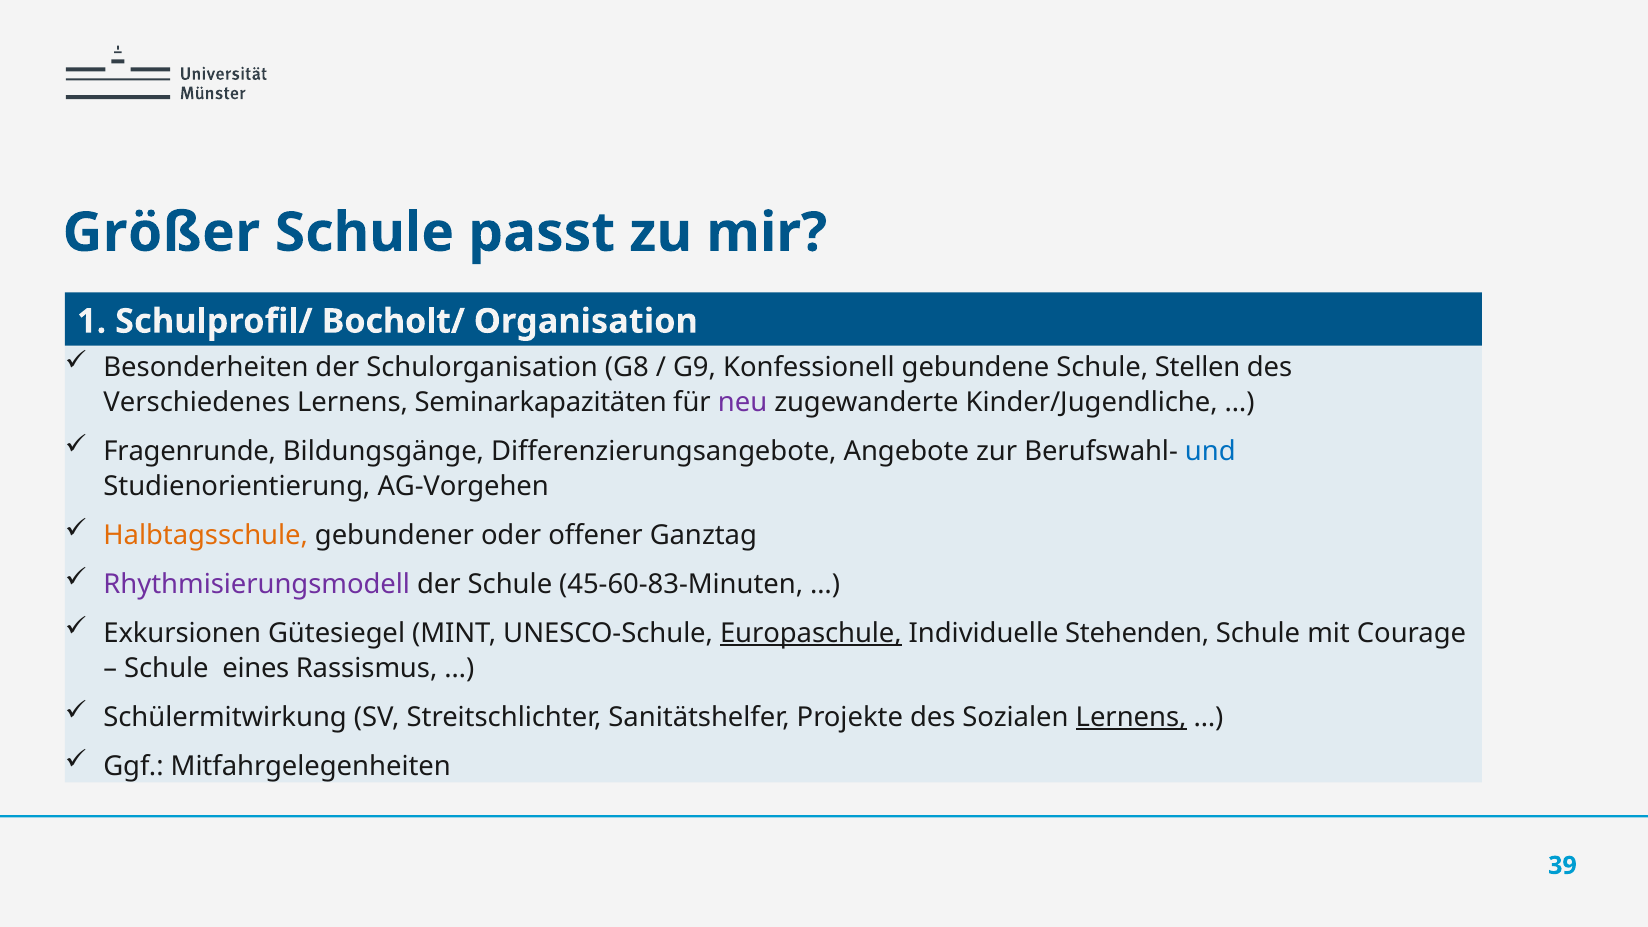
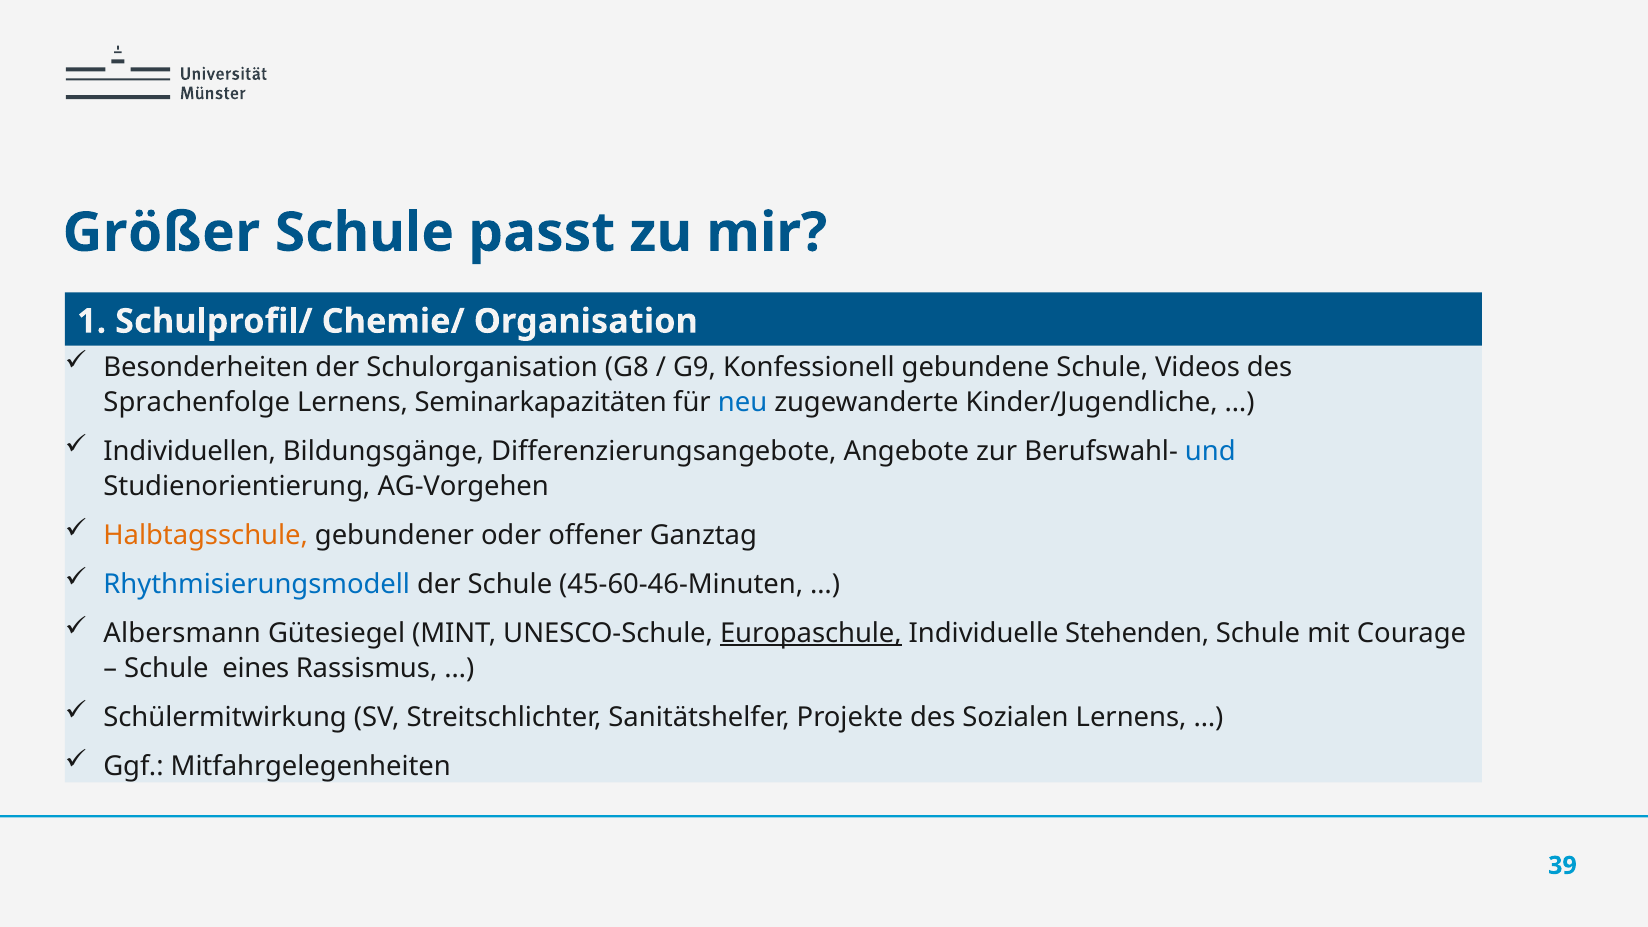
Bocholt/: Bocholt/ -> Chemie/ (393, 321)
Stellen: Stellen -> Videos (1198, 367)
Verschiedenes: Verschiedenes -> Sprachenfolge (197, 402)
neu colour: purple -> blue (743, 402)
Fragenrunde: Fragenrunde -> Individuellen (190, 451)
Rhythmisierungsmodell colour: purple -> blue (257, 584)
45-60-83-Minuten: 45-60-83-Minuten -> 45-60-46-Minuten (681, 584)
Exkursionen: Exkursionen -> Albersmann (182, 633)
Lernens underline: present -> none (1131, 717)
